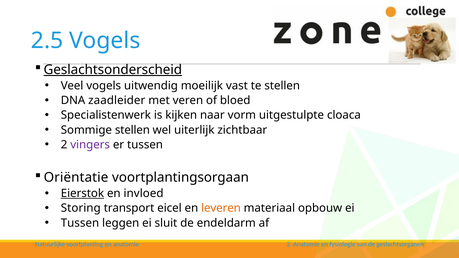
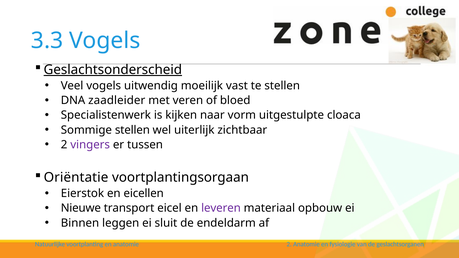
2.5: 2.5 -> 3.3 (47, 41)
Eierstok underline: present -> none (82, 194)
invloed: invloed -> eicellen (144, 194)
Storing: Storing -> Nieuwe (81, 208)
leveren colour: orange -> purple (221, 208)
Tussen: Tussen -> Binnen (80, 223)
